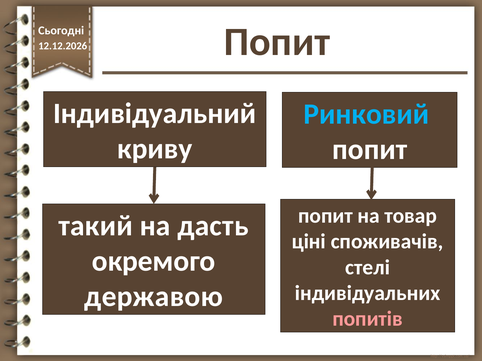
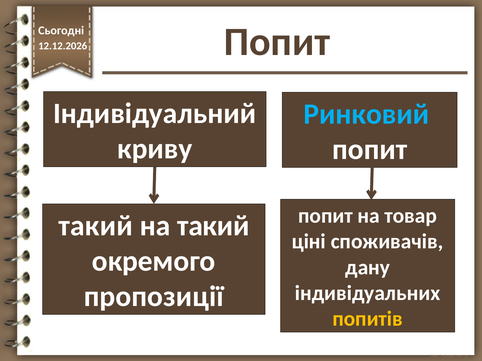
на дасть: дасть -> такий (213, 226)
стелі: стелі -> дану (368, 268)
державою: державою -> пропозиції (154, 297)
попитів colour: pink -> yellow (368, 319)
